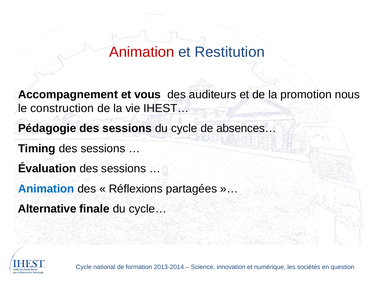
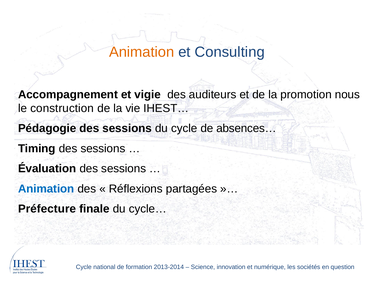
Animation colour: red -> orange (142, 52)
Restitution: Restitution -> Consulting (230, 52)
vous: vous -> vigie (148, 95)
Alternative: Alternative -> Préfecture (47, 209)
